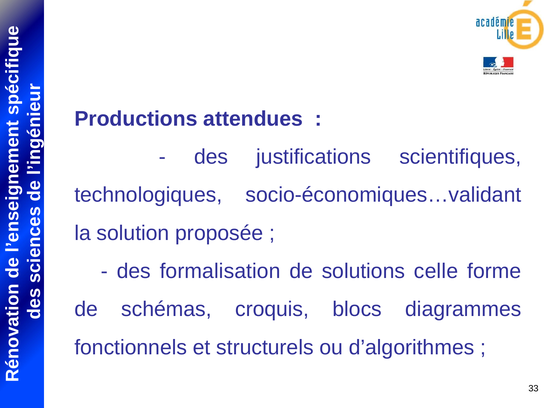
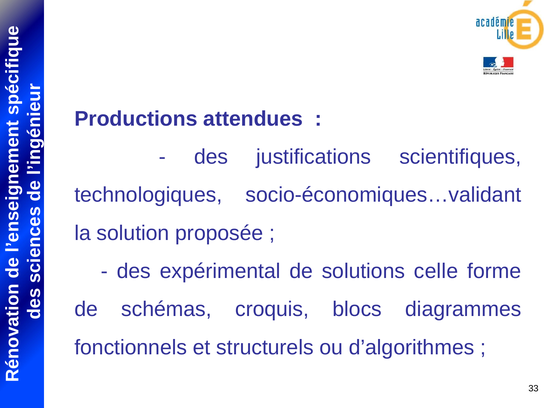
formalisation: formalisation -> expérimental (220, 271)
